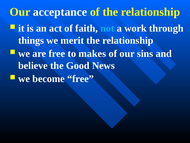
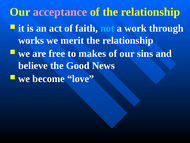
acceptance colour: white -> pink (60, 12)
things: things -> works (31, 40)
become free: free -> love (81, 79)
